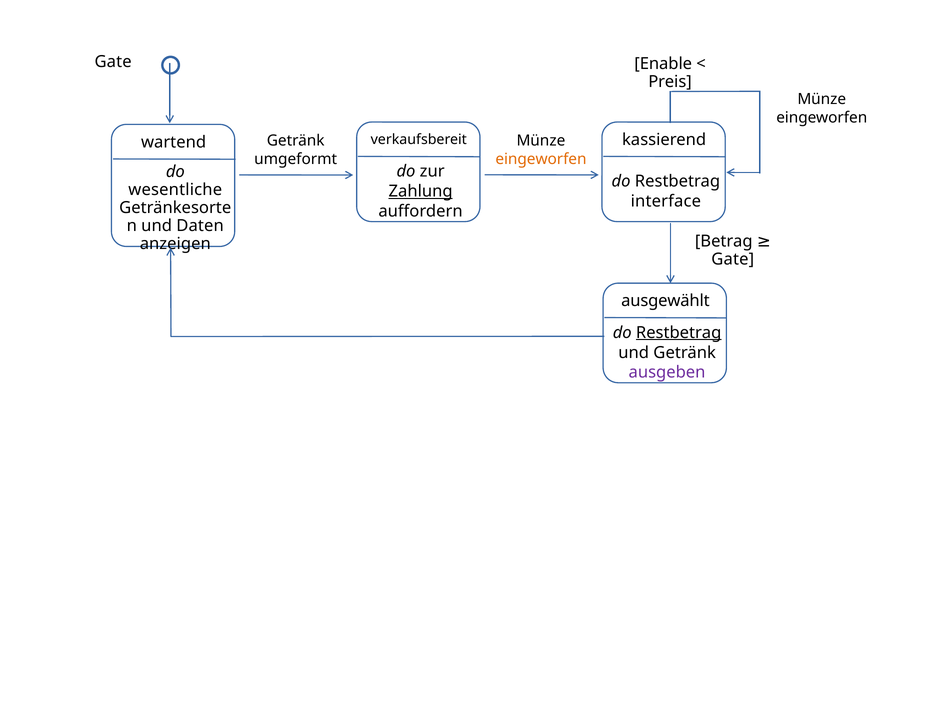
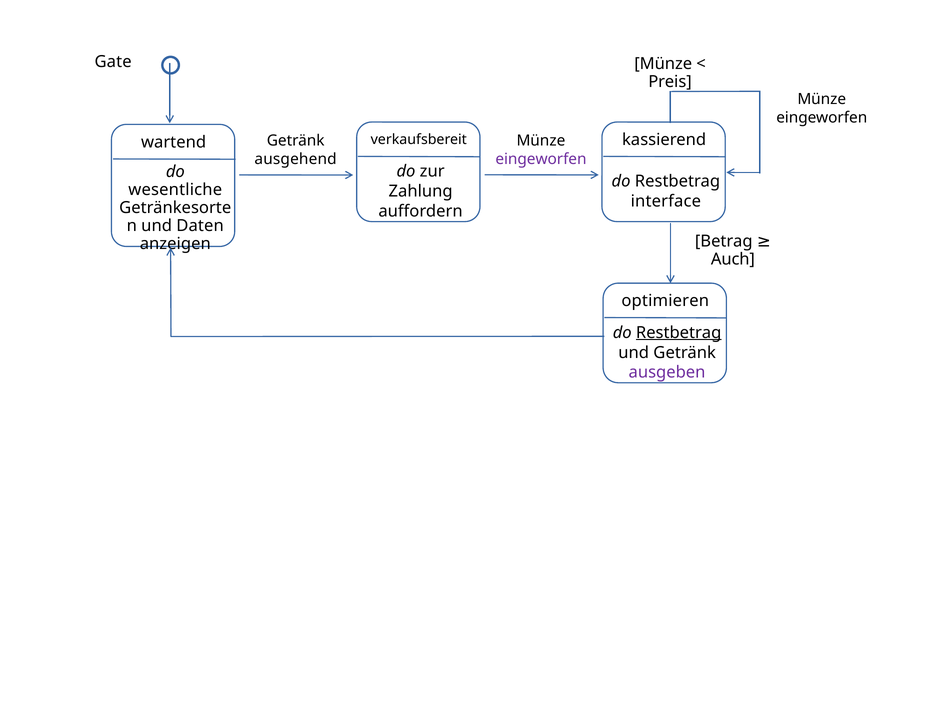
Enable: Enable -> Münze (663, 64)
umgeformt: umgeformt -> ausgehend (296, 159)
eingeworfen colour: orange -> purple (541, 159)
Zahlung underline: present -> none (421, 191)
Gate: Gate -> Auch (733, 259)
ausgewählt: ausgewählt -> optimieren (665, 301)
